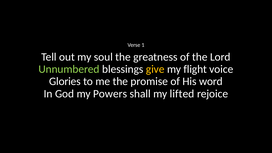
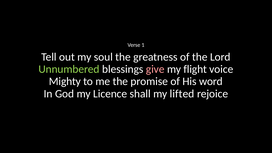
give colour: yellow -> pink (155, 69)
Glories: Glories -> Mighty (65, 81)
Powers: Powers -> Licence (110, 94)
